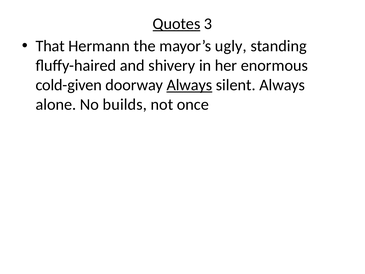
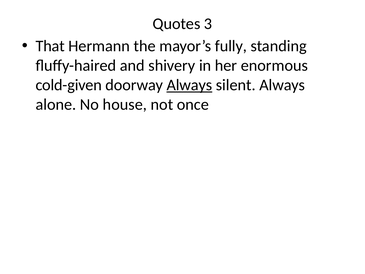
Quotes underline: present -> none (177, 24)
ugly: ugly -> fully (231, 46)
builds: builds -> house (125, 105)
